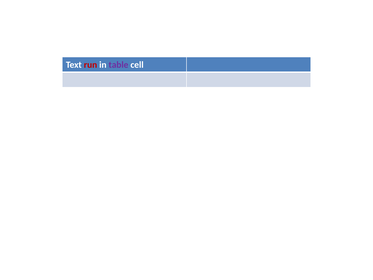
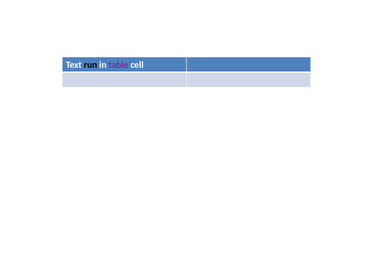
run colour: red -> black (90, 65)
